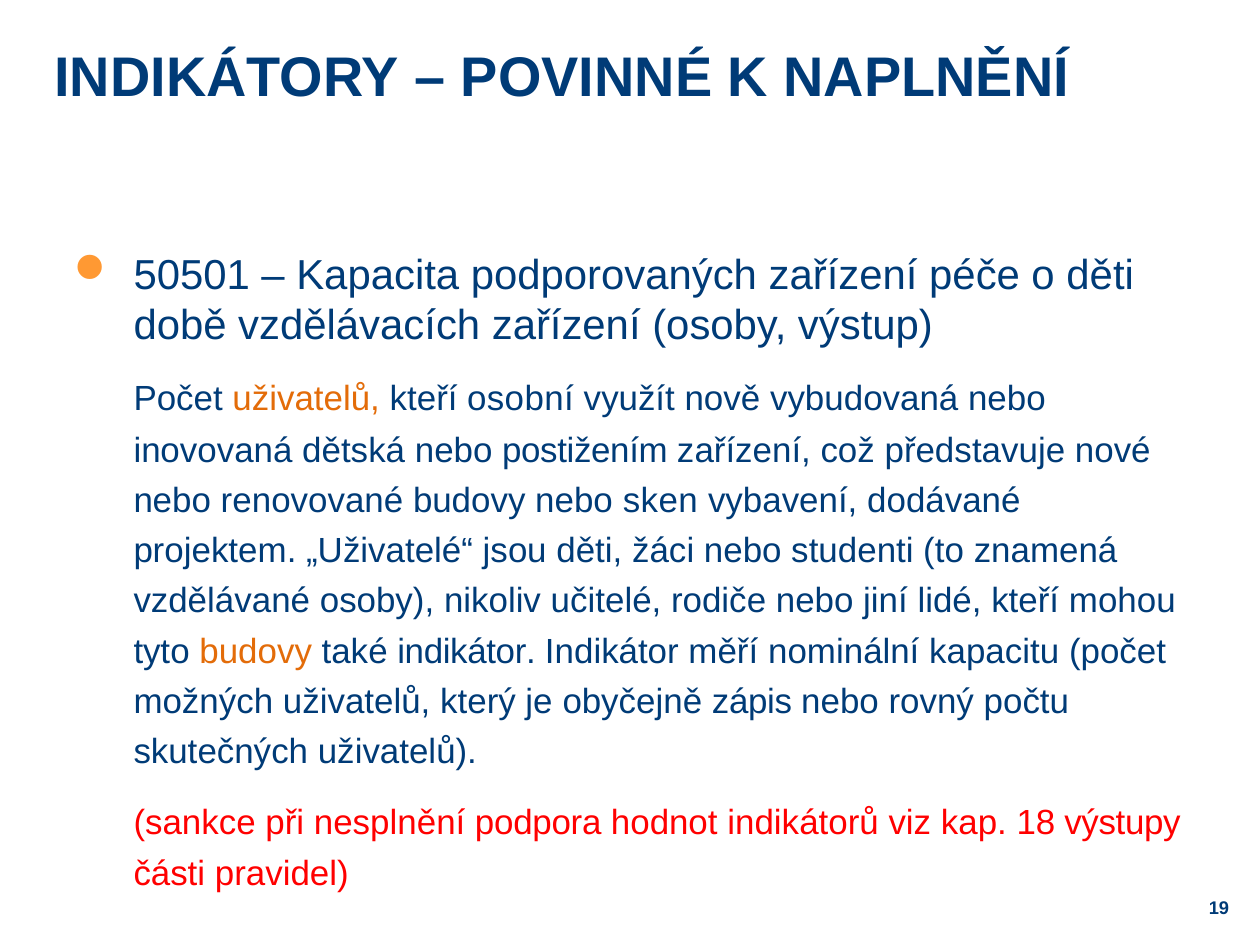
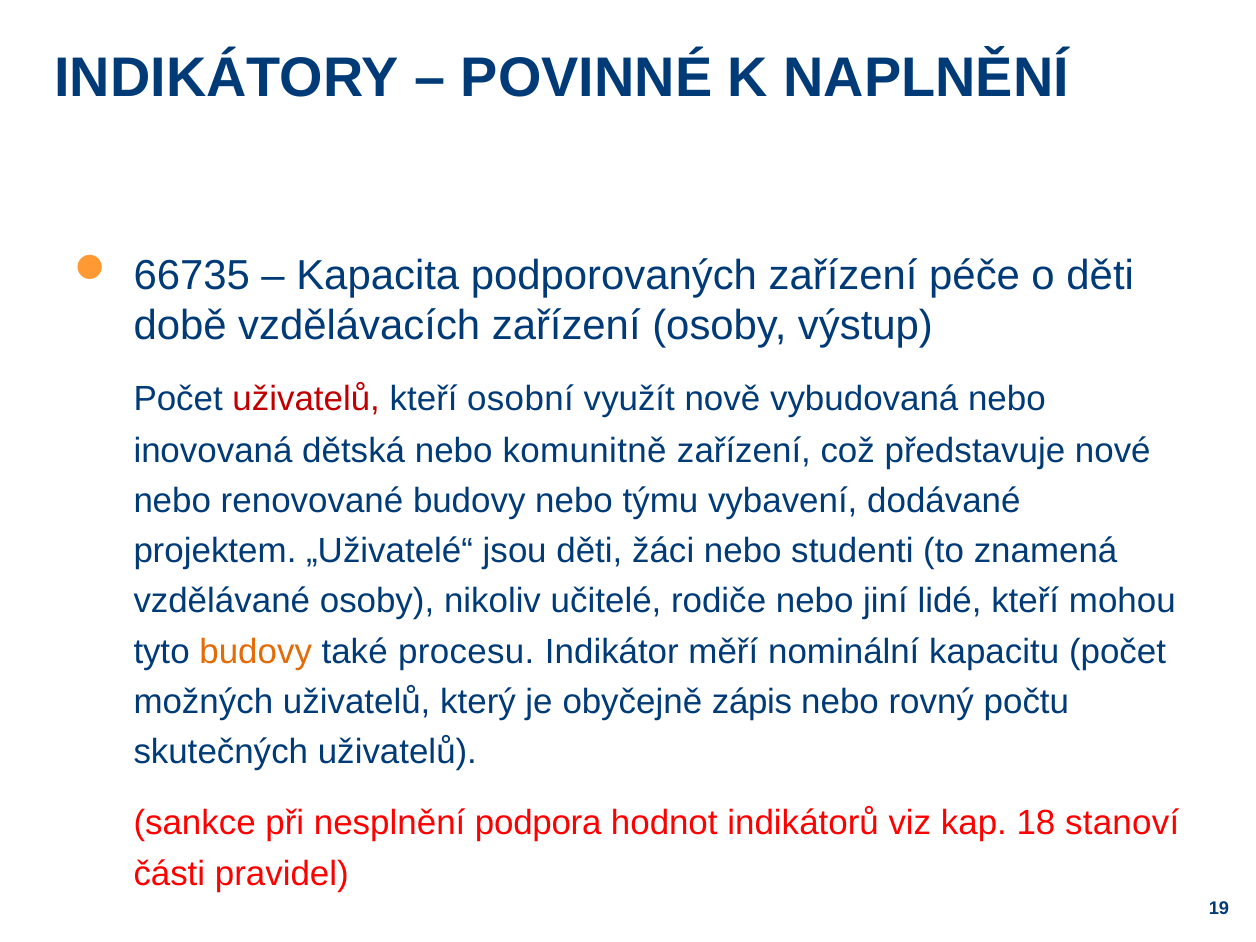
50501: 50501 -> 66735 (192, 275)
uživatelů colour: orange -> red (306, 399)
postižením: postižením -> komunitně (585, 451)
sken: sken -> týmu (660, 501)
také indikátor: indikátor -> procesu (466, 652)
výstupy: výstupy -> stanoví (1122, 823)
